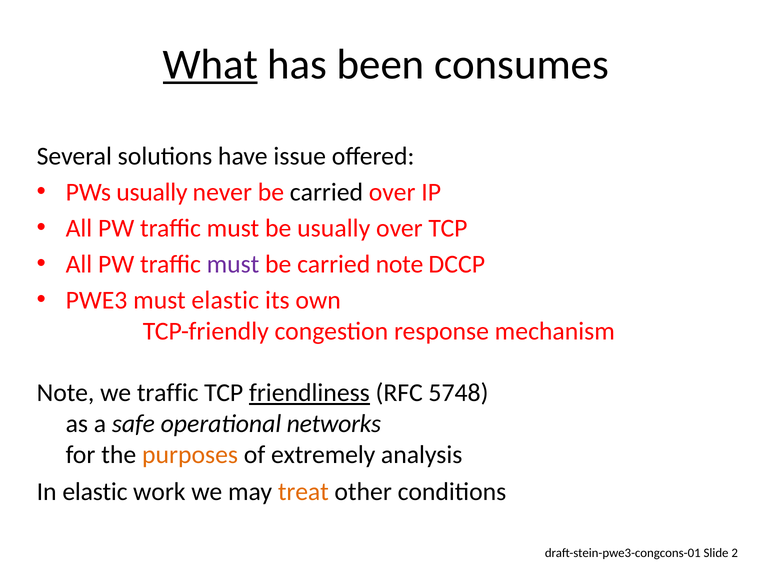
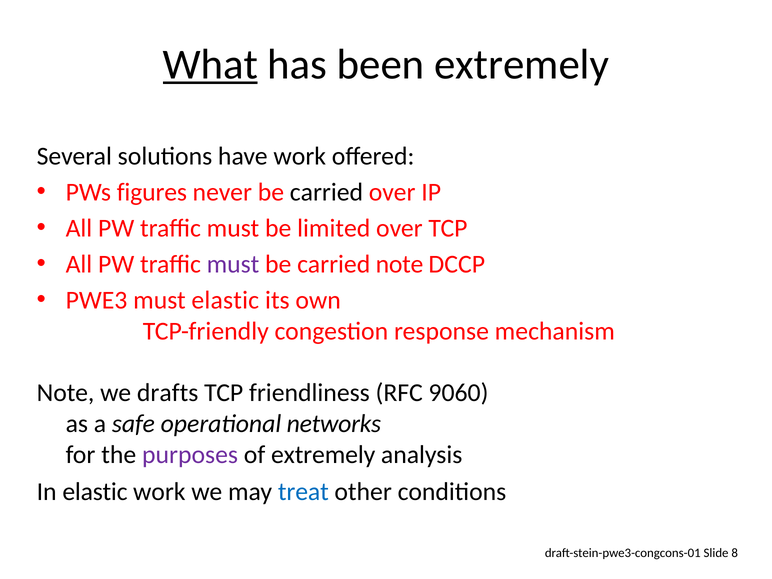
been consumes: consumes -> extremely (522, 64)
have issue: issue -> work (300, 156)
PWs usually: usually -> figures (152, 192)
be usually: usually -> limited (334, 228)
we traffic: traffic -> drafts (168, 393)
friendliness underline: present -> none (309, 393)
5748: 5748 -> 9060 (458, 393)
purposes colour: orange -> purple (190, 455)
treat colour: orange -> blue (303, 492)
2: 2 -> 8 (735, 553)
